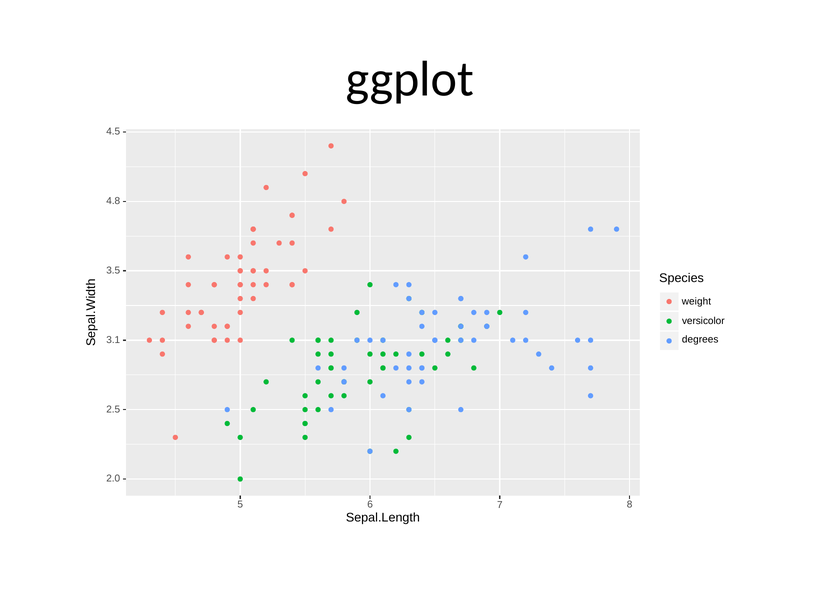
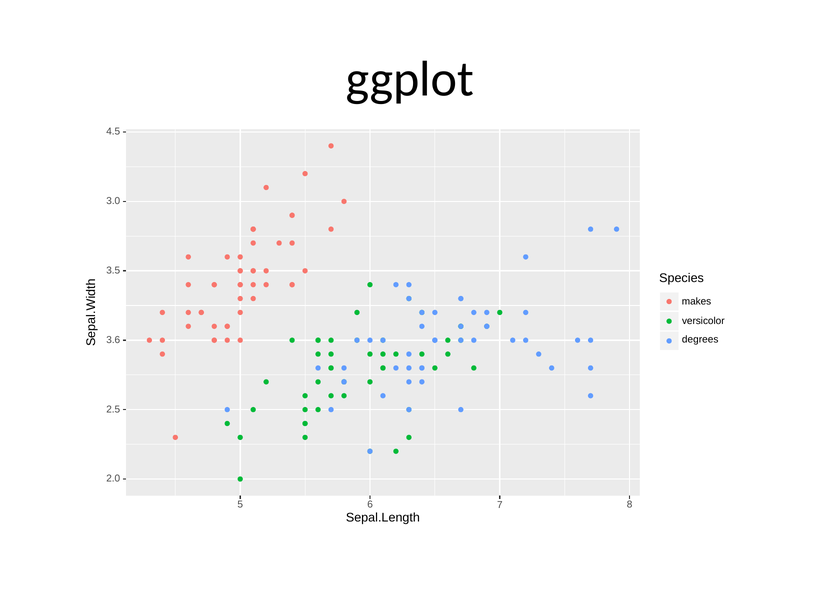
4.8: 4.8 -> 3.0 (113, 201)
weight: weight -> makes (696, 301)
3.1: 3.1 -> 3.6 (113, 340)
